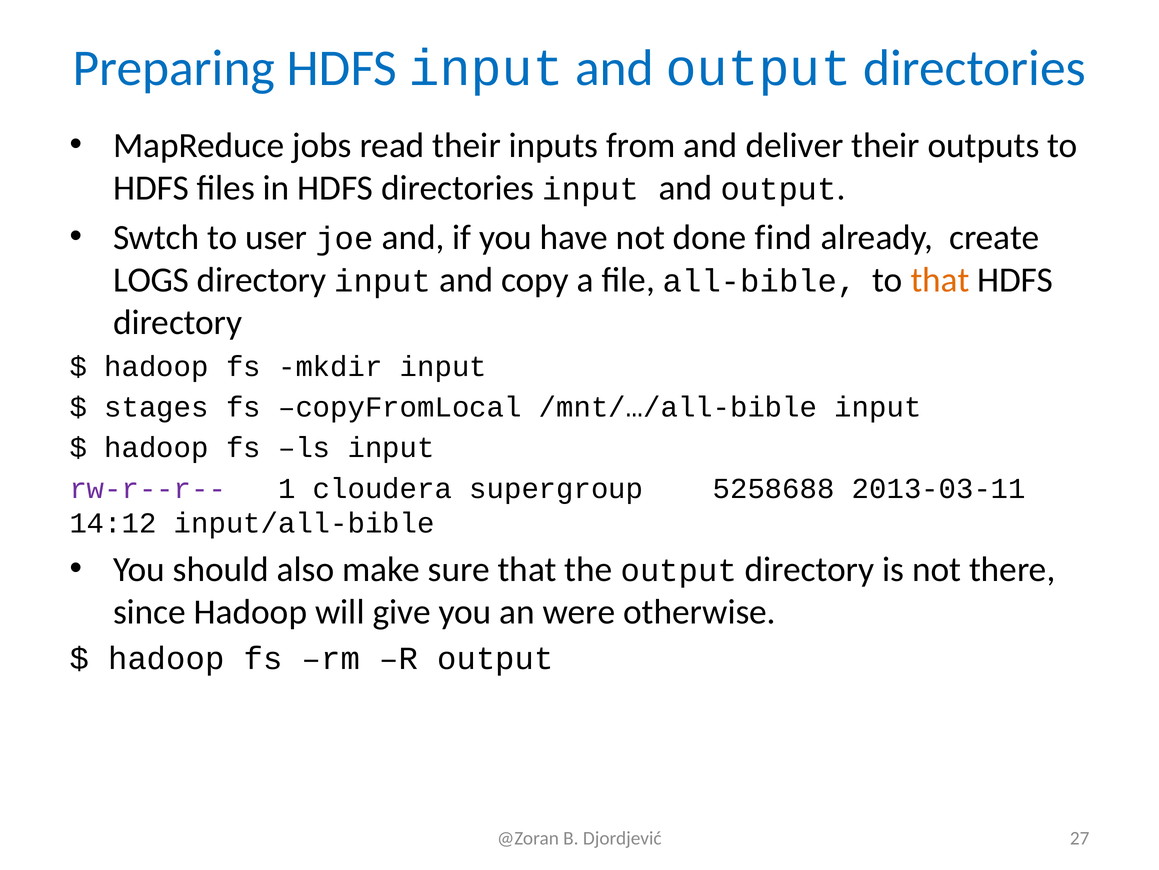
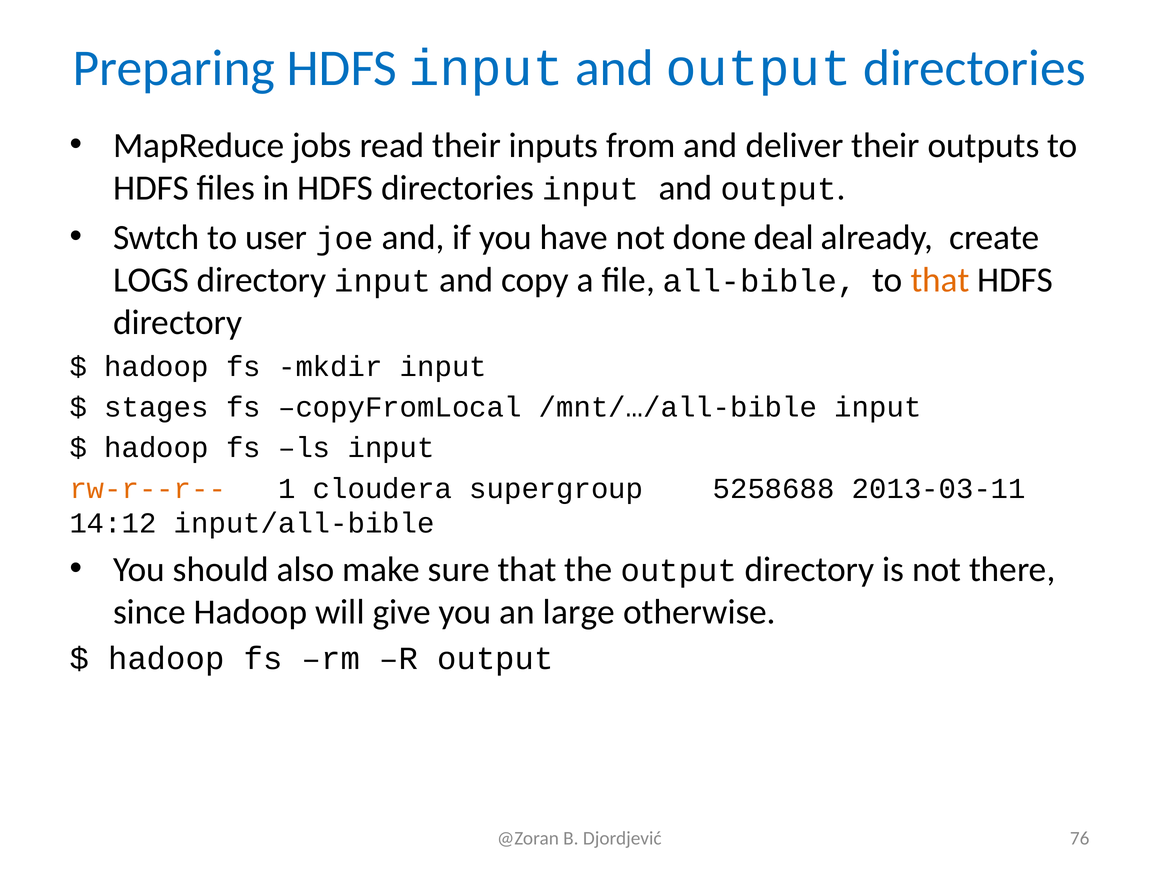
find: find -> deal (784, 237)
rw-r--r-- colour: purple -> orange (148, 488)
were: were -> large (579, 611)
27: 27 -> 76 (1080, 838)
